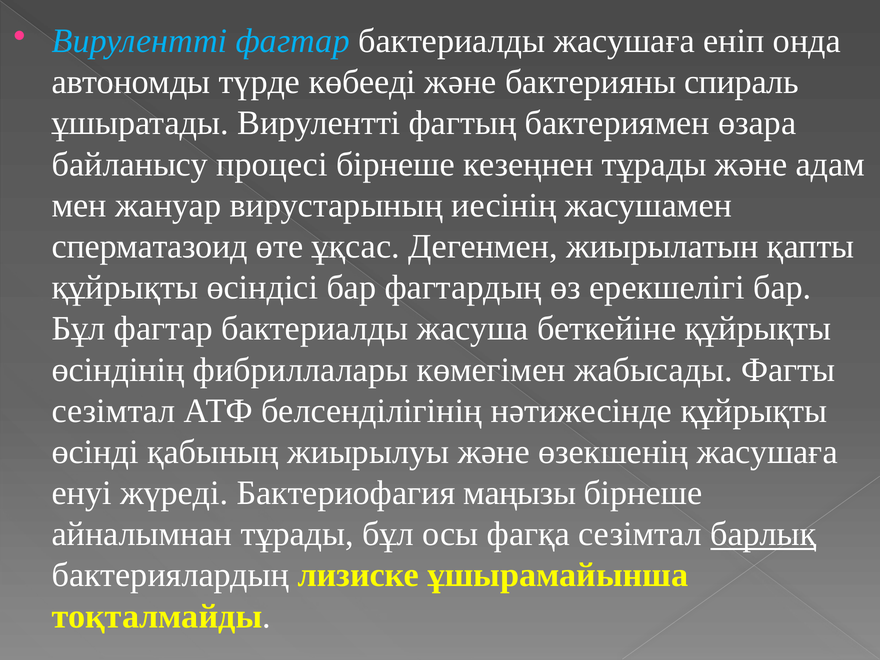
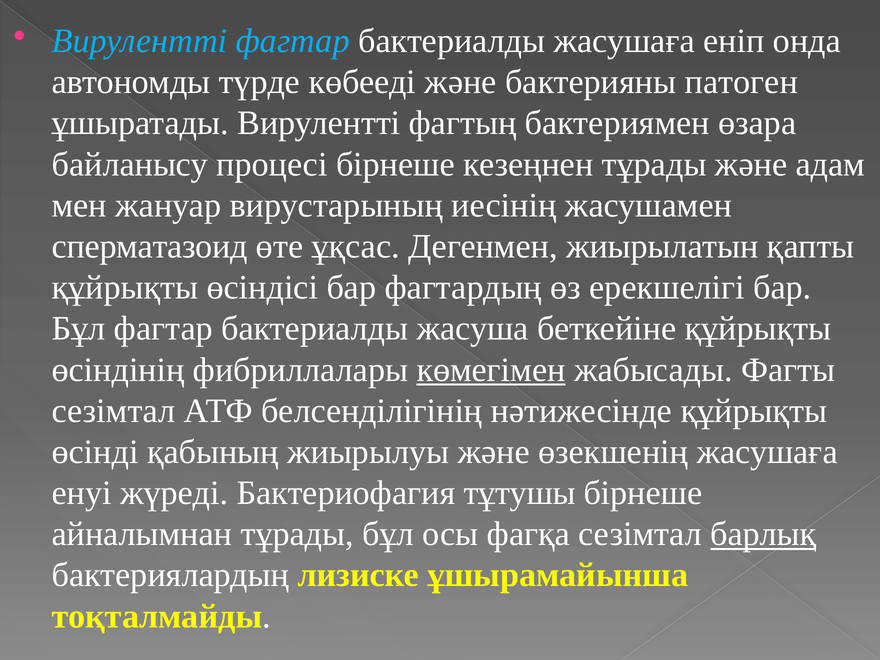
спираль: спираль -> патоген (741, 82)
көмегімен underline: none -> present (491, 370)
маңызы: маңызы -> тұтушы (520, 493)
